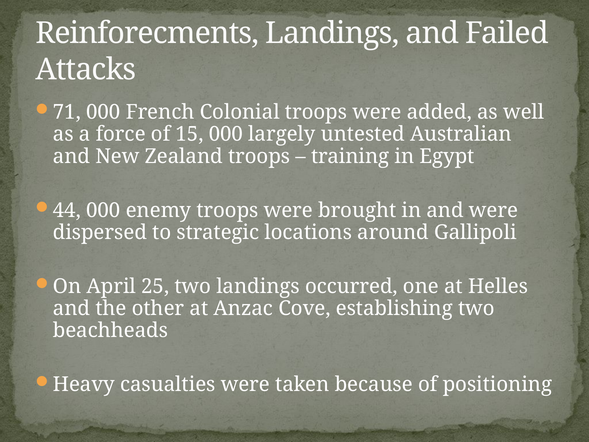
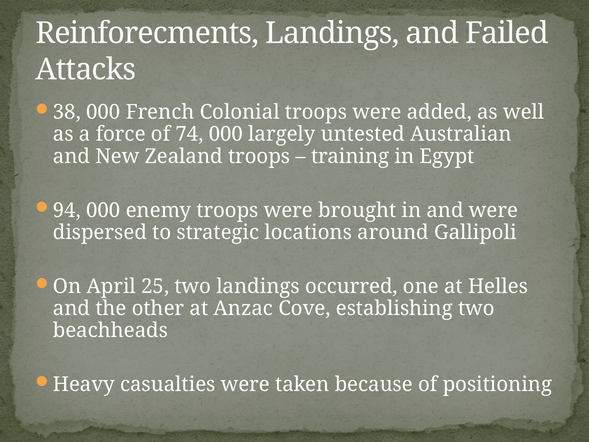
71: 71 -> 38 (67, 112)
15: 15 -> 74 (189, 134)
44: 44 -> 94 (67, 210)
